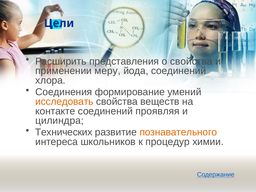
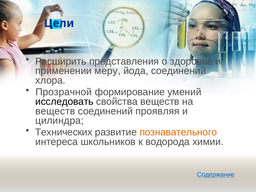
о свойства: свойства -> здоровье (191, 61)
Соединения: Соединения -> Прозрачной (64, 92)
исследовать colour: orange -> black (64, 102)
контакте: контакте -> веществ (55, 111)
процедур: процедур -> водорода (168, 142)
